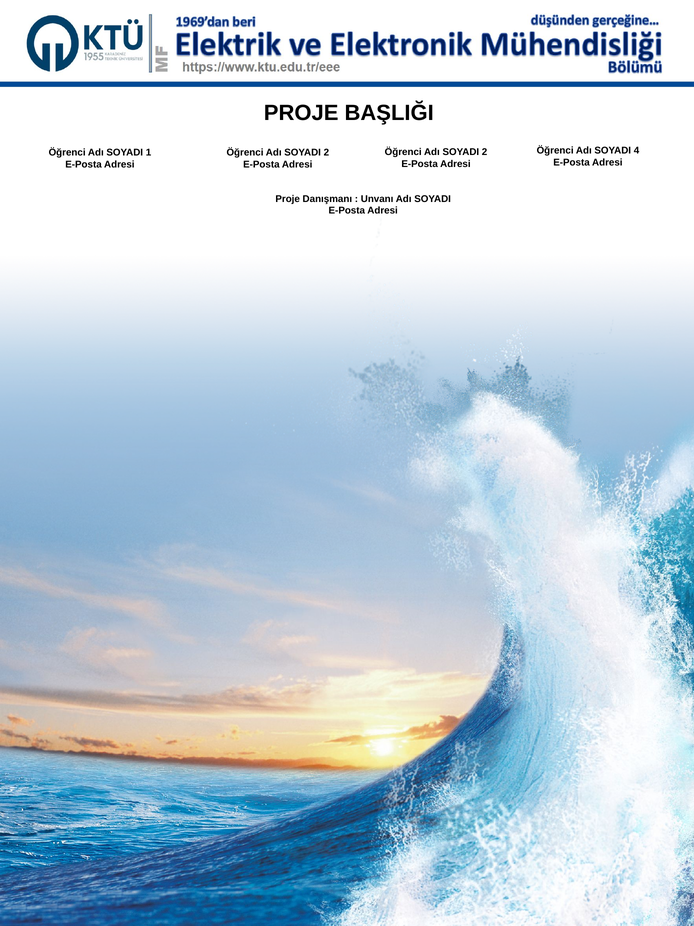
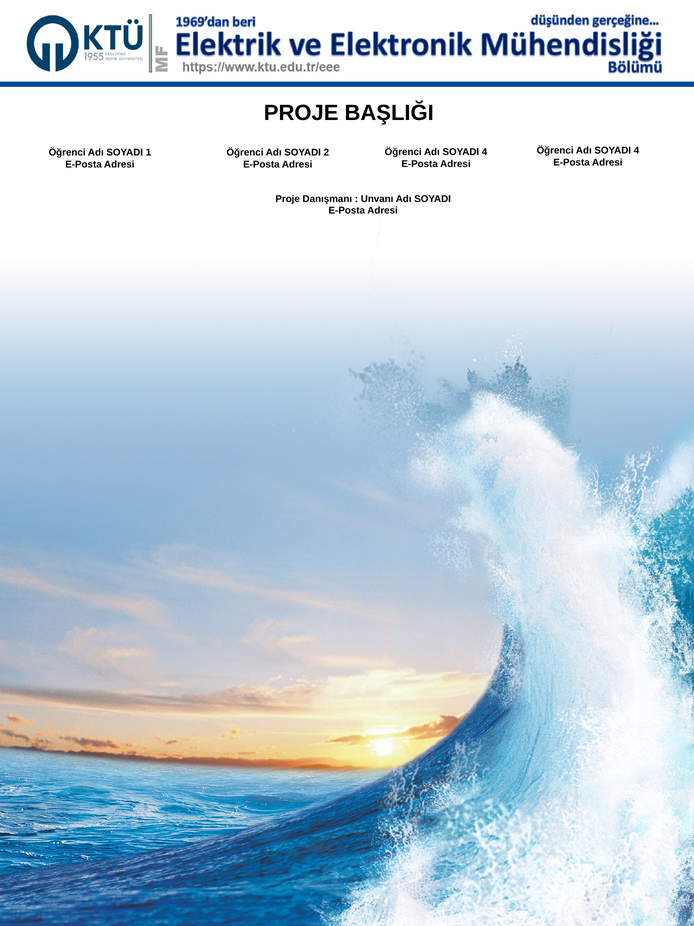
2: 2 -> 4 (485, 152)
